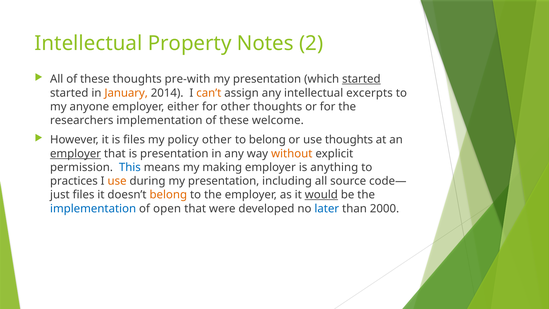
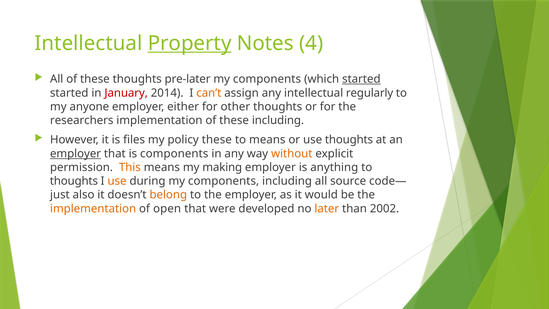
Property underline: none -> present (190, 43)
2: 2 -> 4 (311, 43)
pre-with: pre-with -> pre-later (188, 79)
presentation: presentation -> components (267, 79)
January colour: orange -> red (126, 93)
excerpts: excerpts -> regularly (370, 93)
these welcome: welcome -> including (278, 120)
policy other: other -> these (217, 140)
to belong: belong -> means (267, 140)
is presentation: presentation -> components (174, 154)
This colour: blue -> orange (130, 167)
practices: practices -> thoughts (74, 181)
during my presentation: presentation -> components (224, 181)
files: files -> also (84, 195)
would underline: present -> none (321, 195)
implementation colour: blue -> orange (93, 208)
later colour: blue -> orange (327, 208)
2000: 2000 -> 2002 (385, 208)
